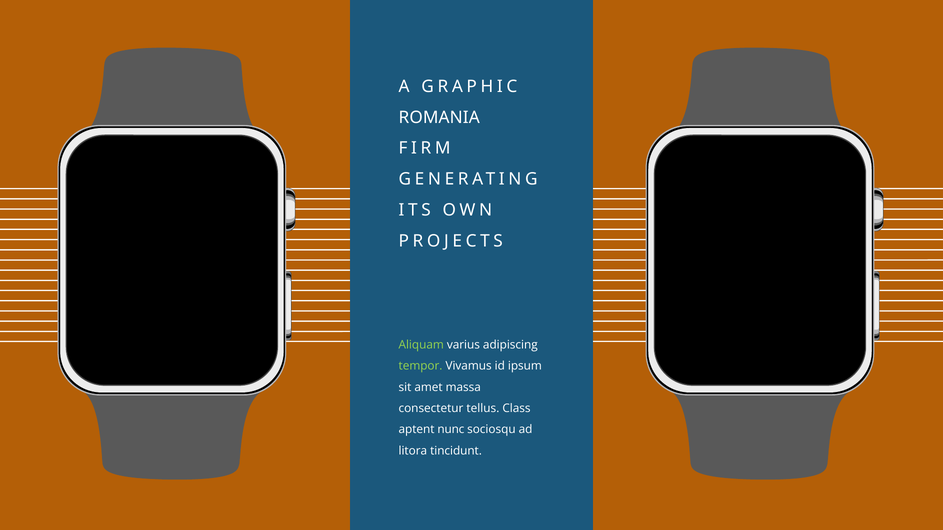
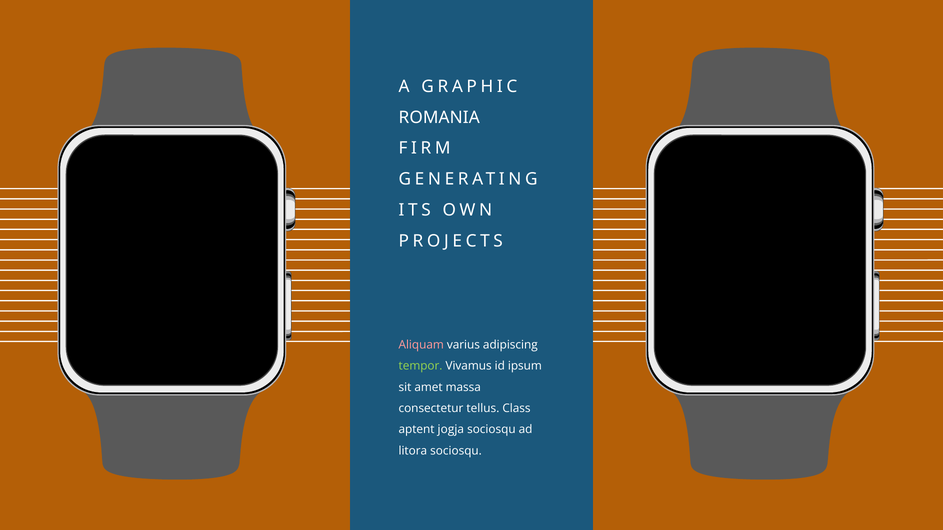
Aliquam colour: light green -> pink (421, 345)
nunc: nunc -> jogja (451, 430)
litora tincidunt: tincidunt -> sociosqu (456, 451)
